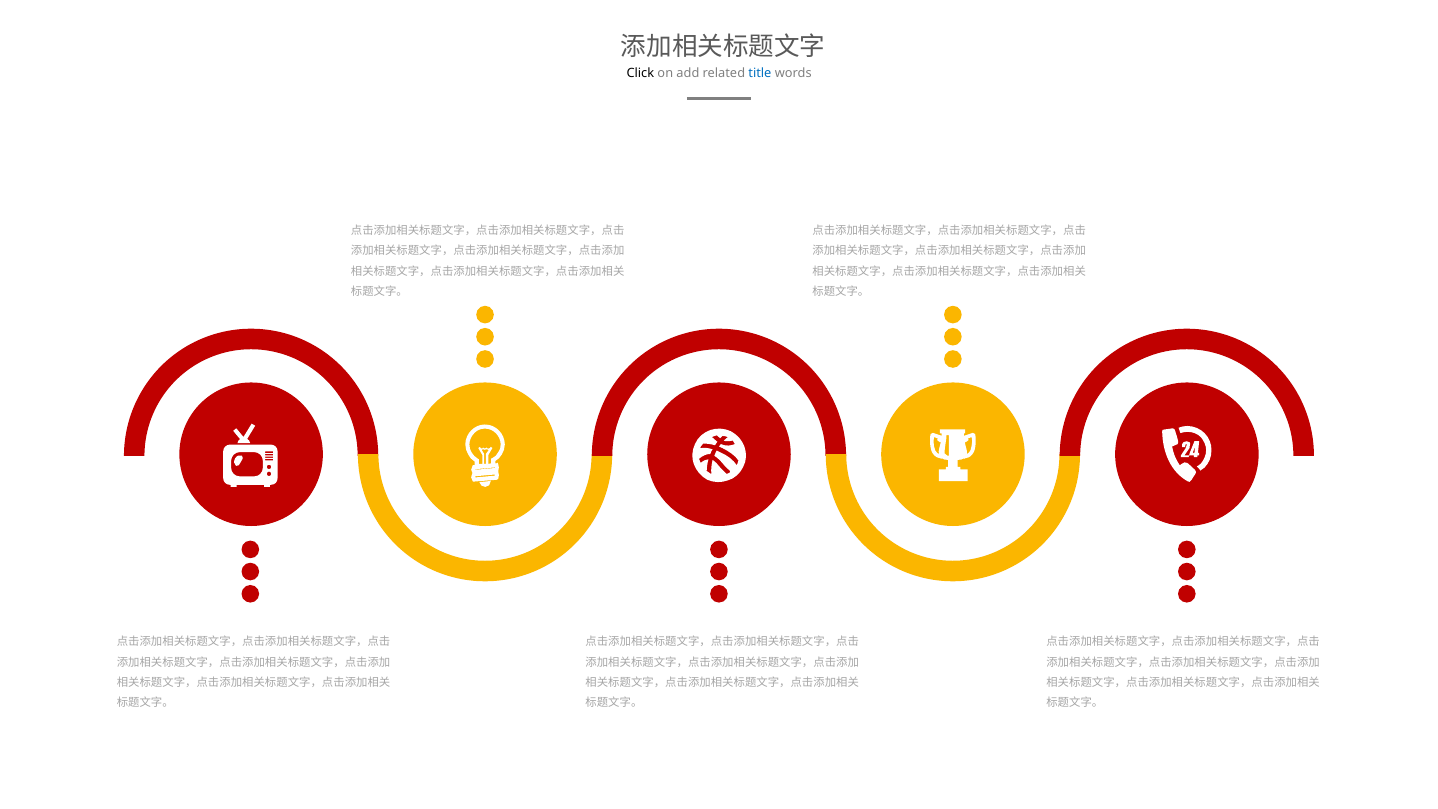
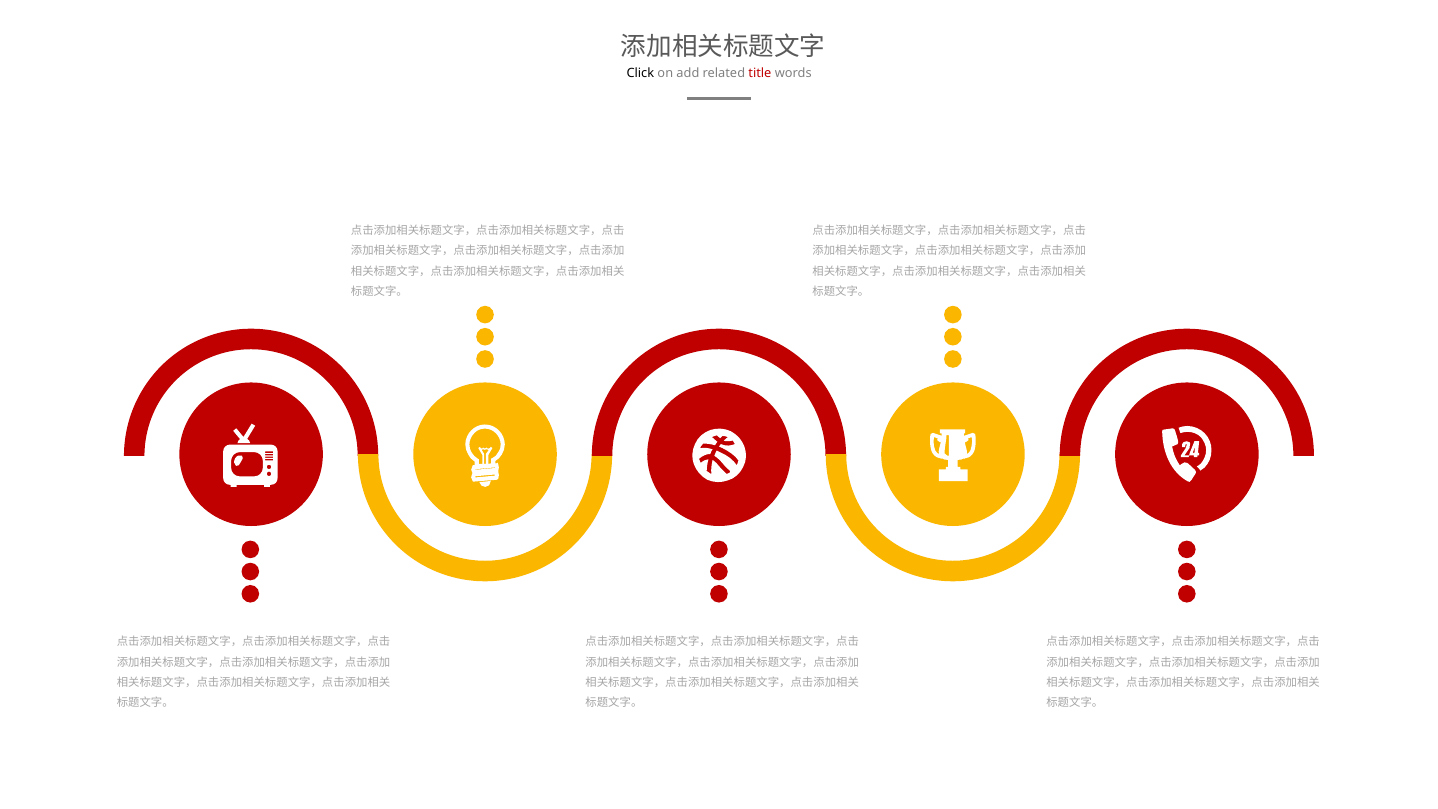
title colour: blue -> red (760, 74)
